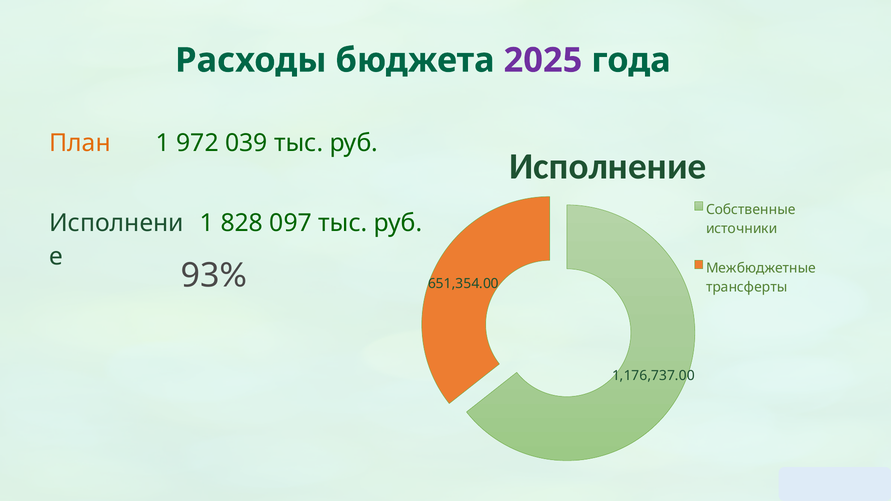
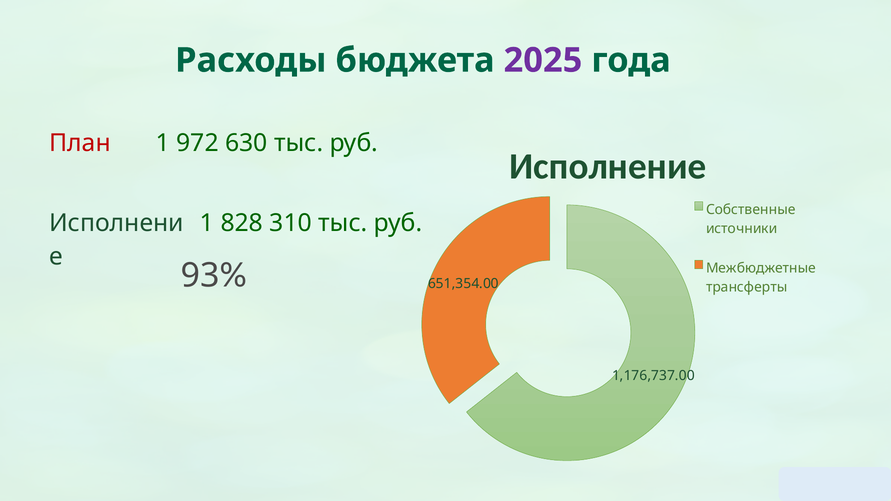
План colour: orange -> red (80, 143)
039: 039 -> 630 (246, 143)
097: 097 -> 310 (291, 223)
